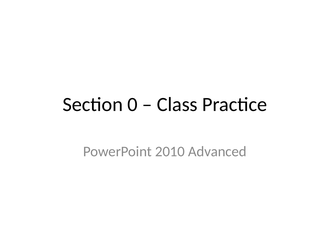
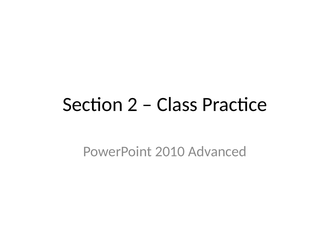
0: 0 -> 2 (133, 105)
